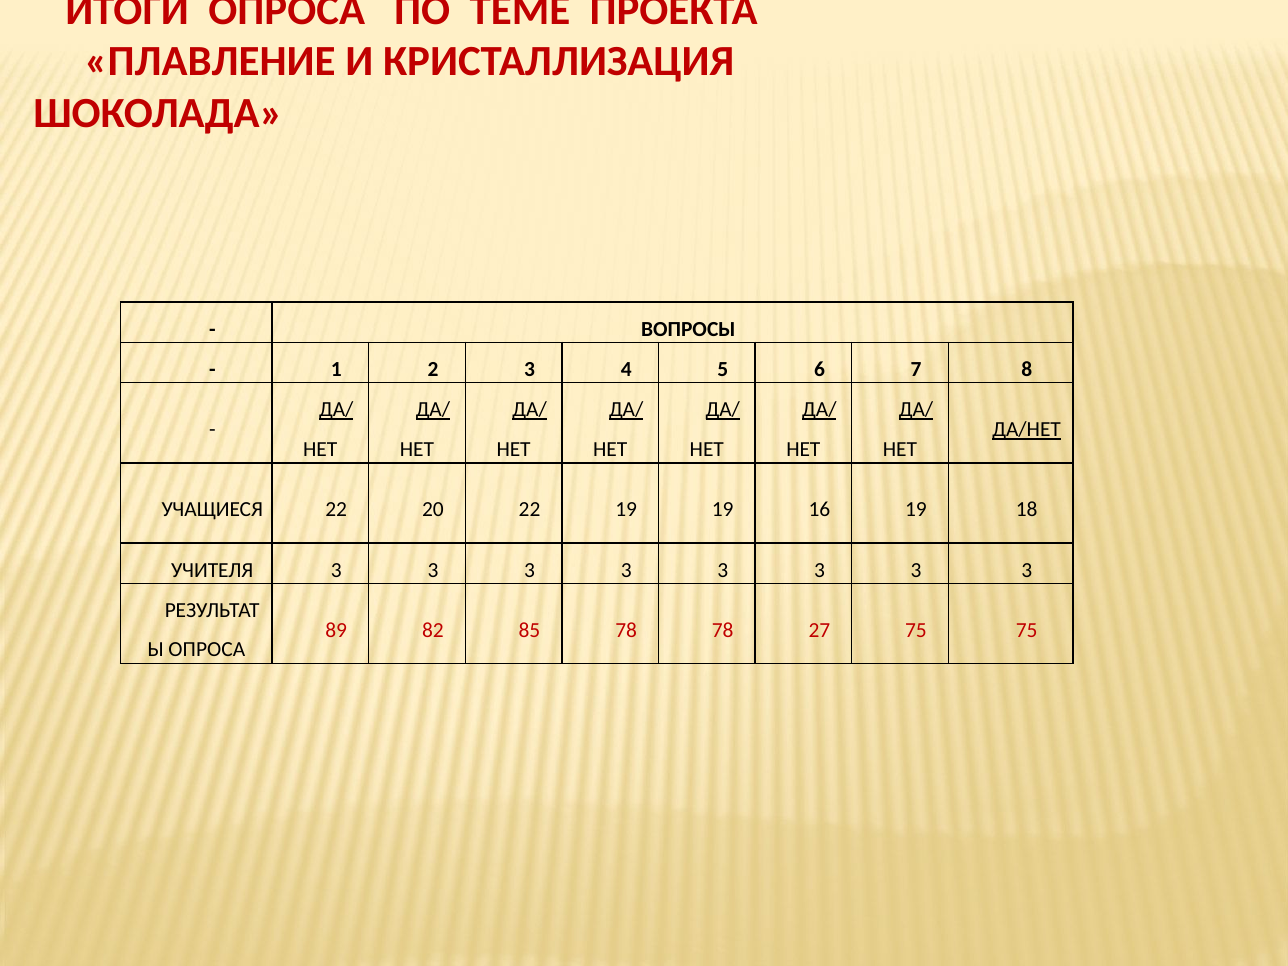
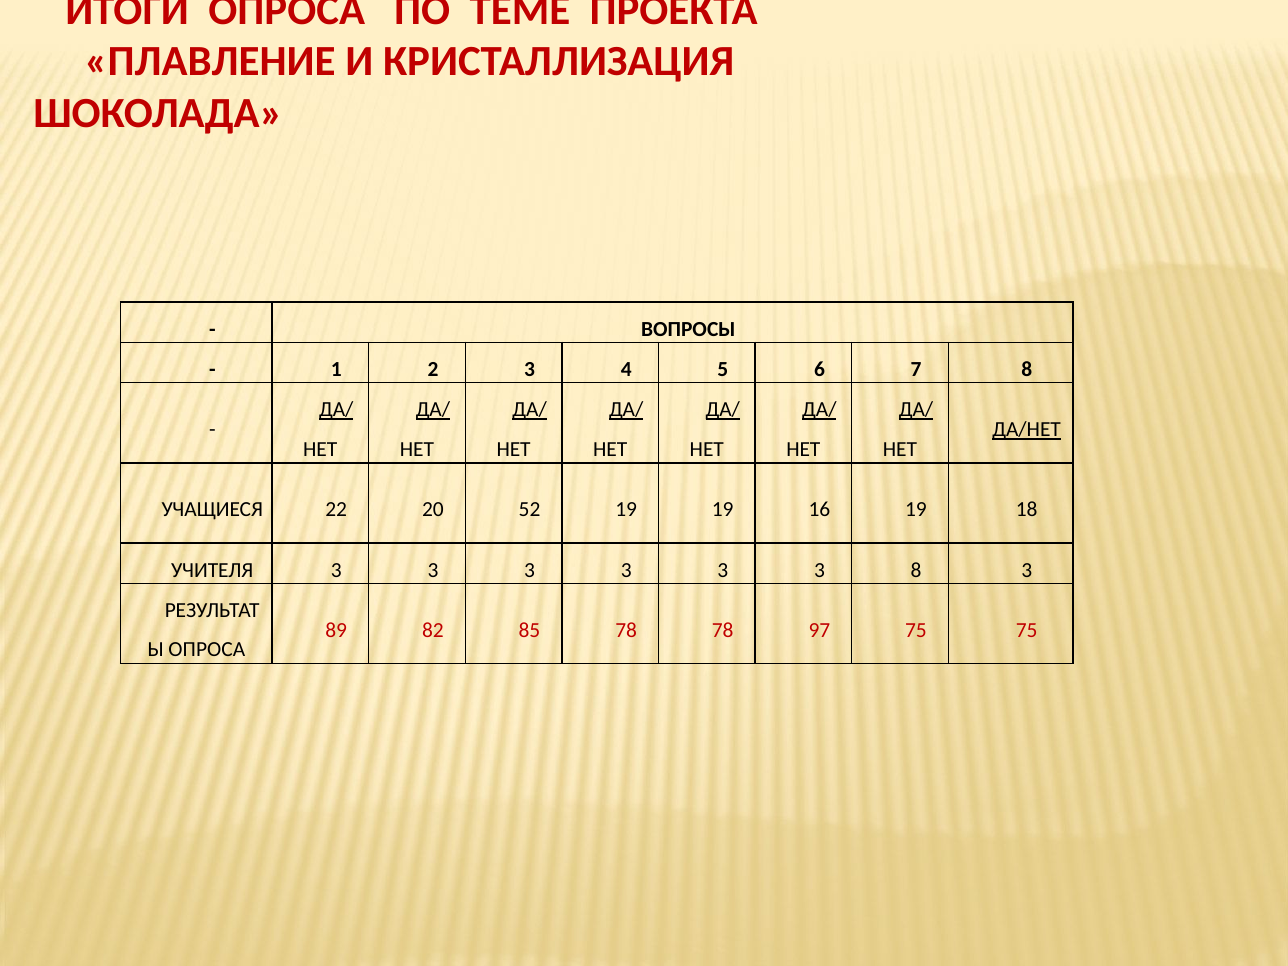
20 22: 22 -> 52 (530, 510)
3: 3 -> 8 (916, 570)
27: 27 -> 97 (819, 630)
